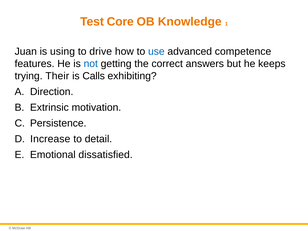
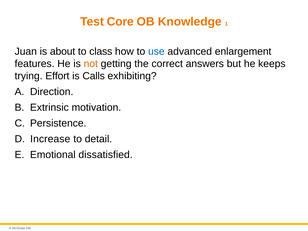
using: using -> about (63, 51)
drive: drive -> class (101, 51)
competence: competence -> enlargement (243, 51)
not colour: blue -> orange (91, 64)
Their: Their -> Effort (57, 76)
